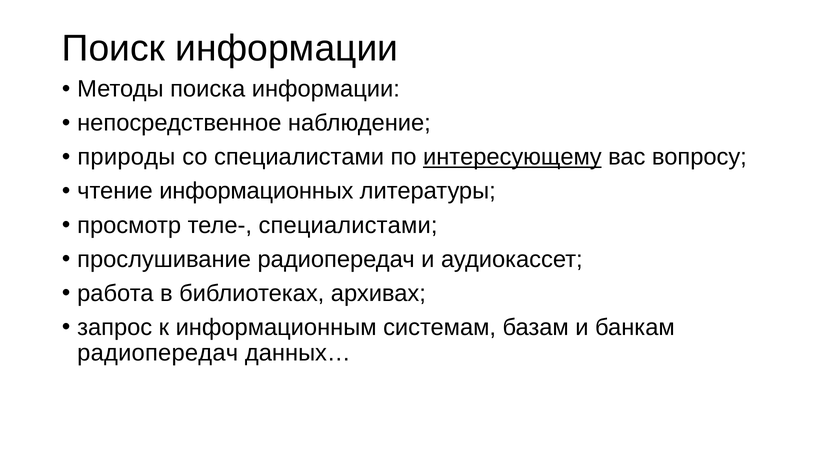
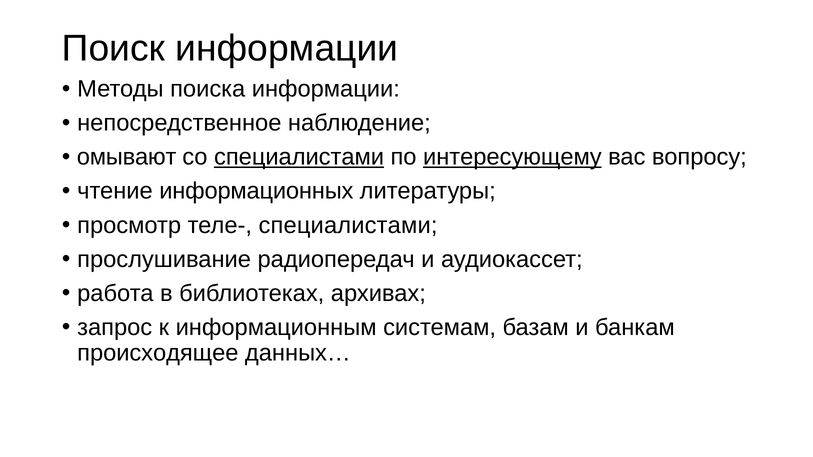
природы: природы -> омывают (127, 157)
специалистами underline: none -> present (299, 157)
радиопередач: радиопередач -> происходящее (158, 353)
